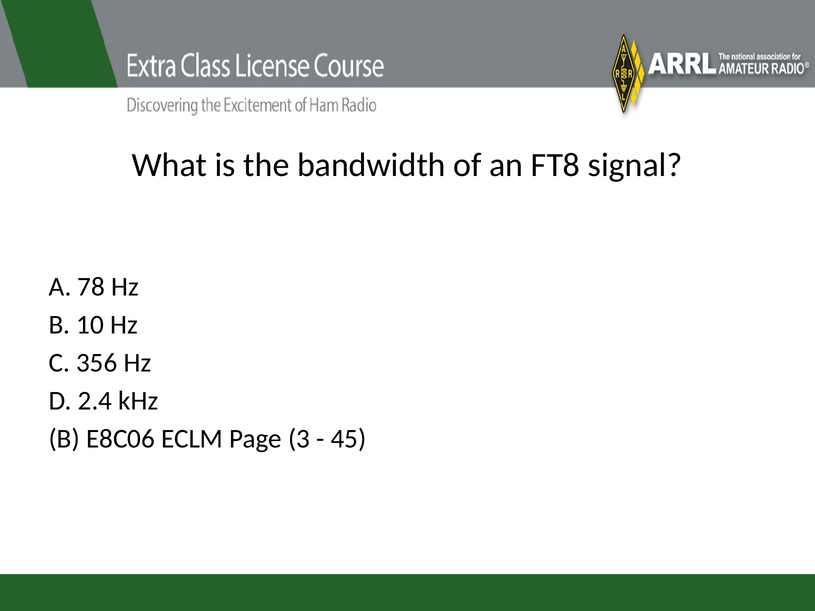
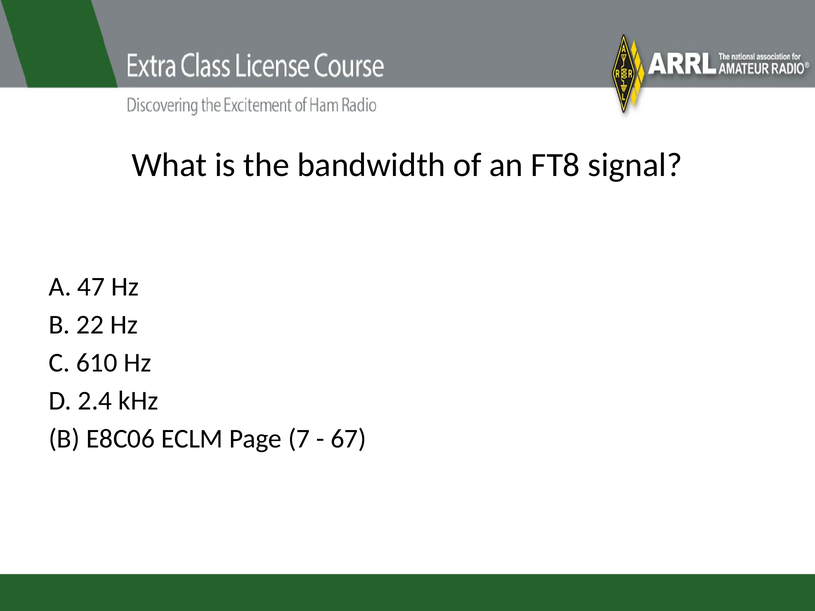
78: 78 -> 47 (91, 287)
10: 10 -> 22 (90, 325)
356: 356 -> 610 (97, 363)
3: 3 -> 7 (299, 439)
45: 45 -> 67 (348, 439)
